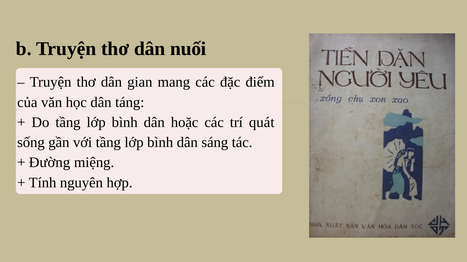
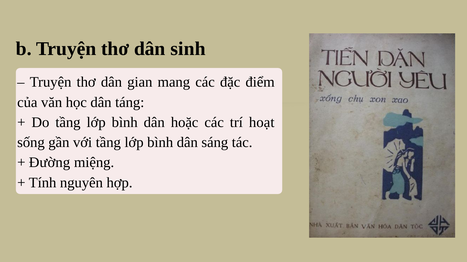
nuối: nuối -> sinh (188, 49)
quát: quát -> hoạt (262, 123)
